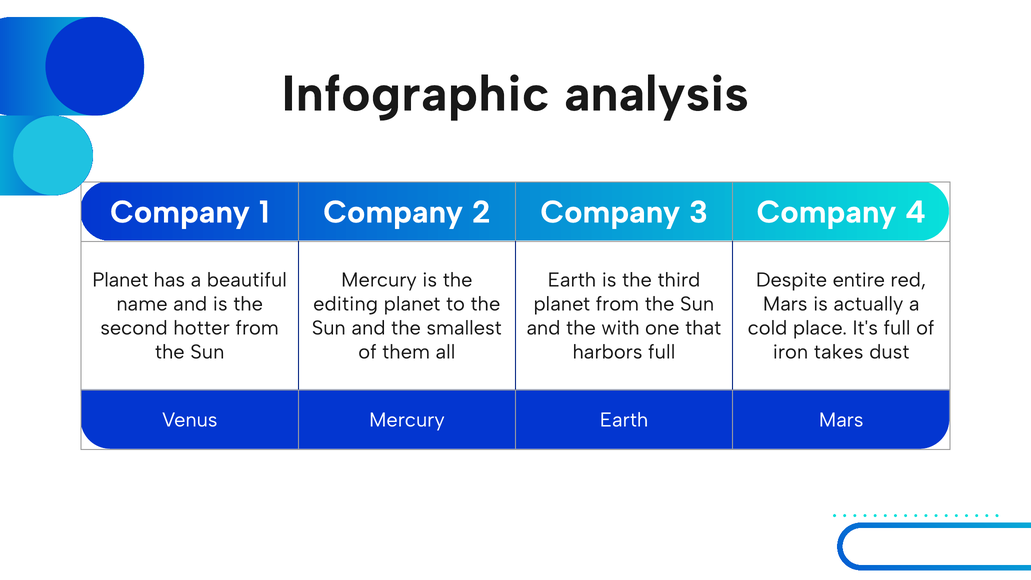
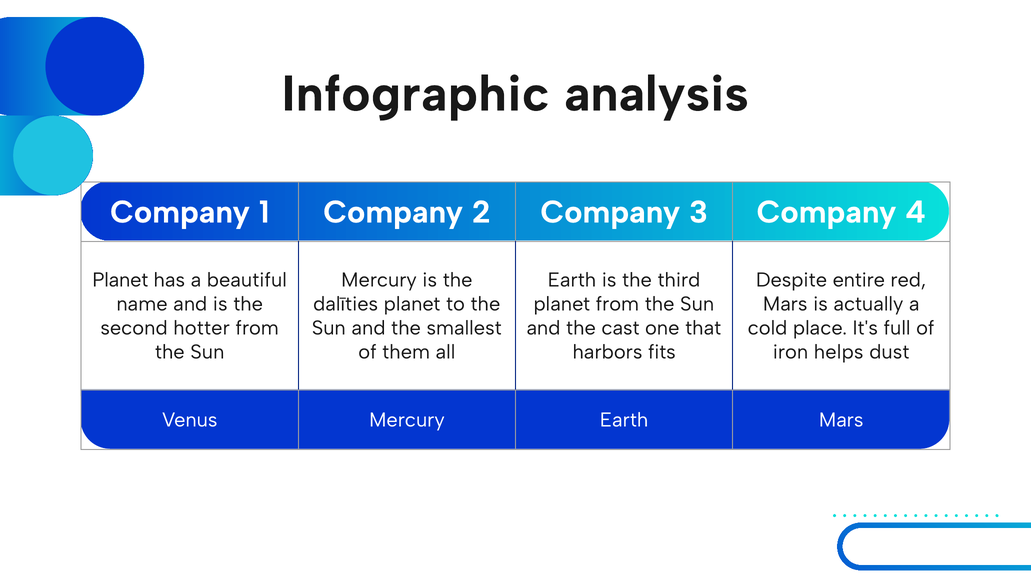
editing: editing -> dalīties (346, 304)
with: with -> cast (621, 328)
harbors full: full -> fits (662, 352)
takes: takes -> helps (839, 352)
